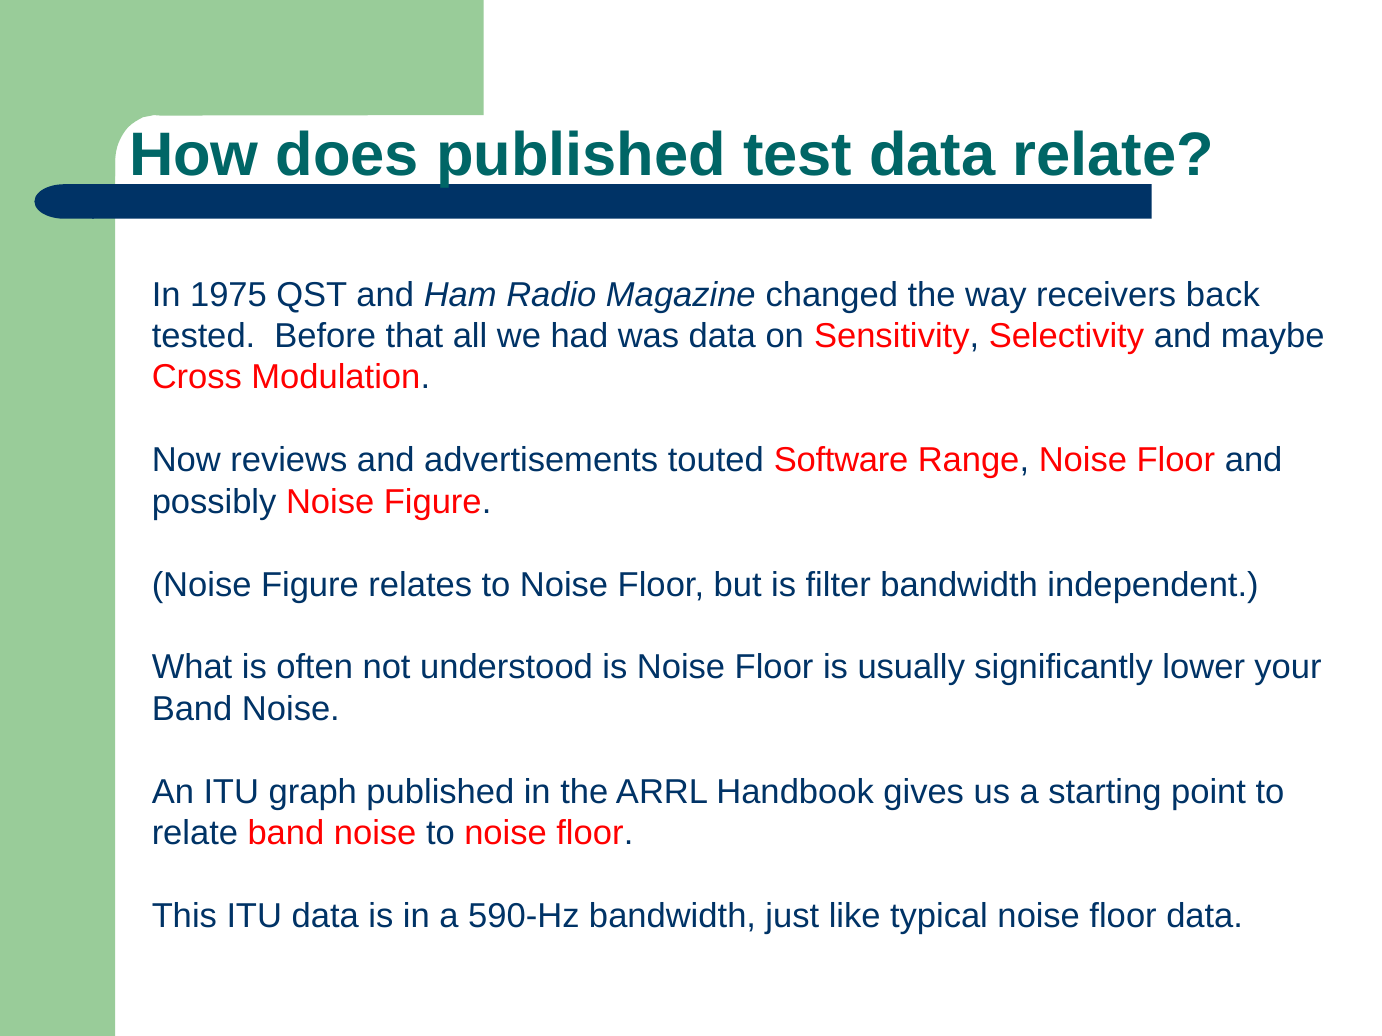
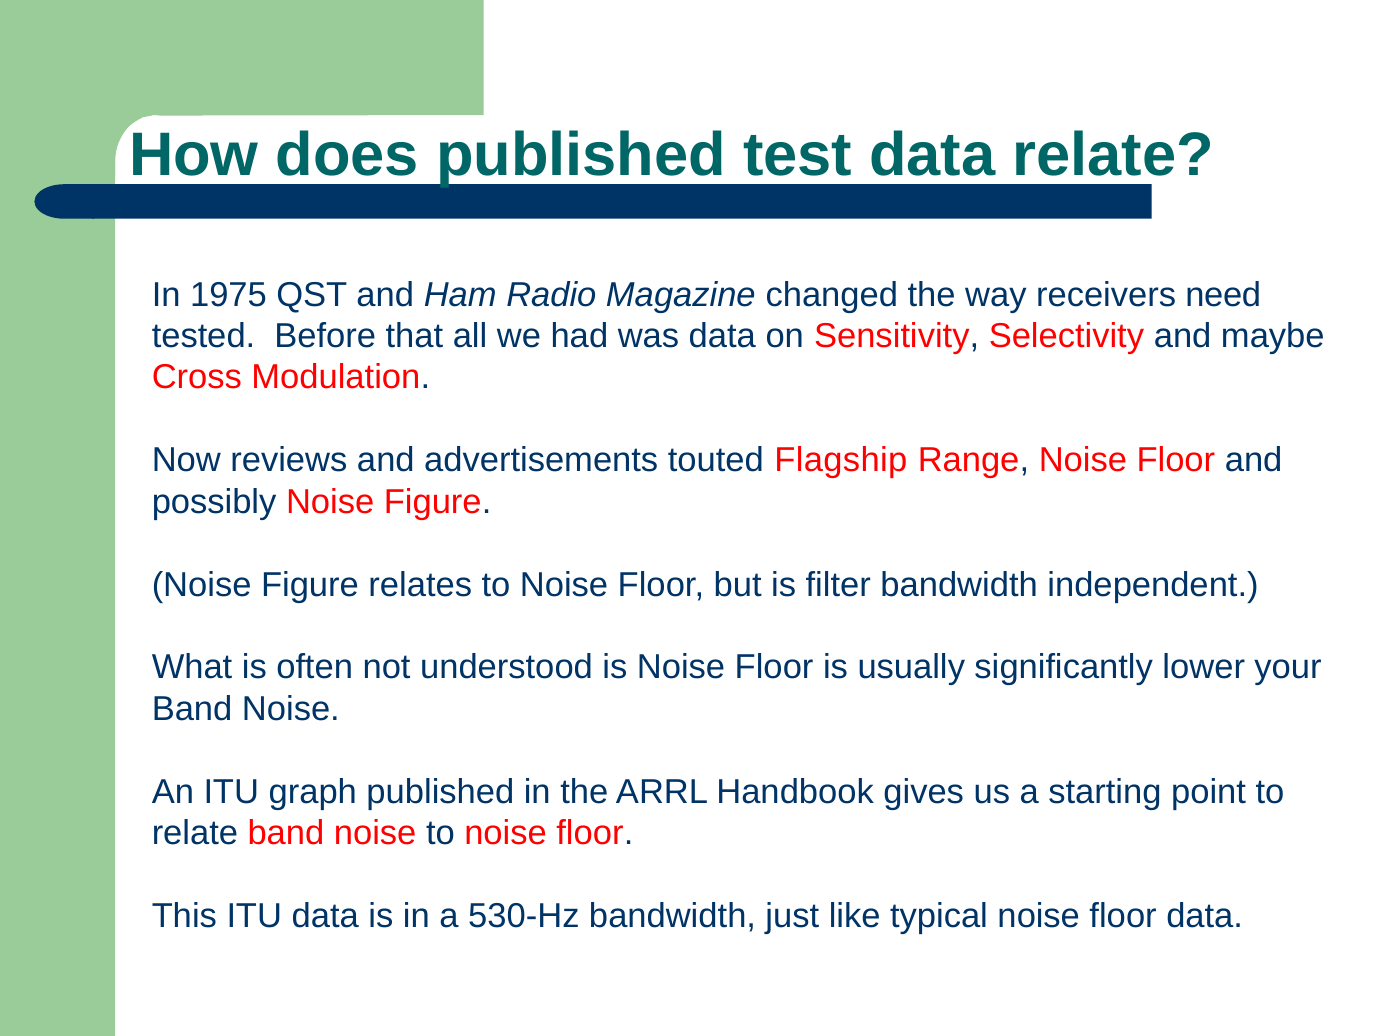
back: back -> need (1223, 295)
Software: Software -> Flagship (841, 461)
590-Hz: 590-Hz -> 530-Hz (524, 917)
